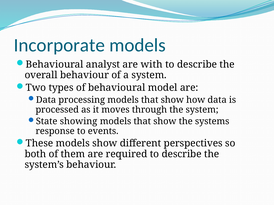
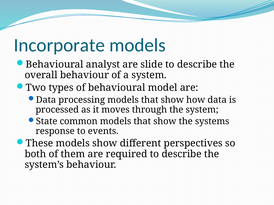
with: with -> slide (152, 65)
showing: showing -> common (79, 122)
